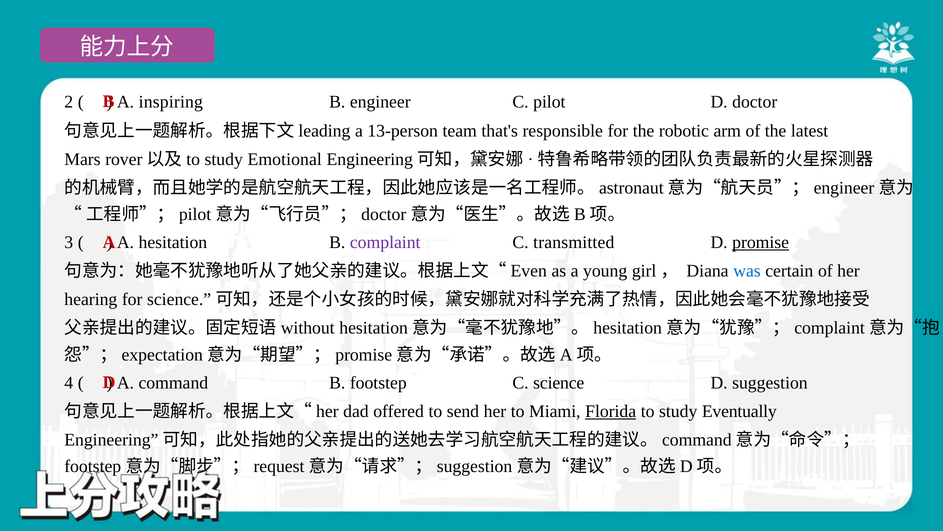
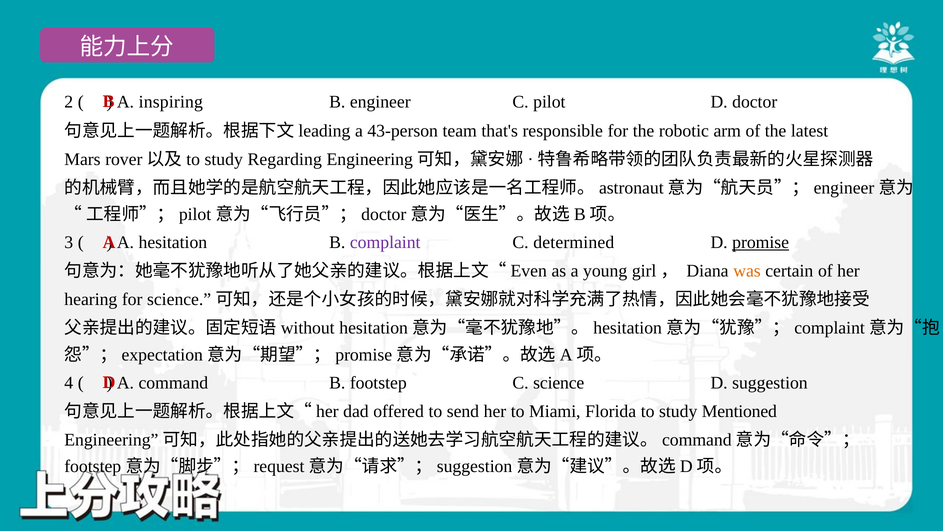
13-person: 13-person -> 43-person (403, 131)
Emotional: Emotional -> Regarding (285, 159)
transmitted: transmitted -> determined (574, 242)
was colour: blue -> orange (747, 271)
Florida underline: present -> none (611, 411)
Eventually: Eventually -> Mentioned (739, 411)
